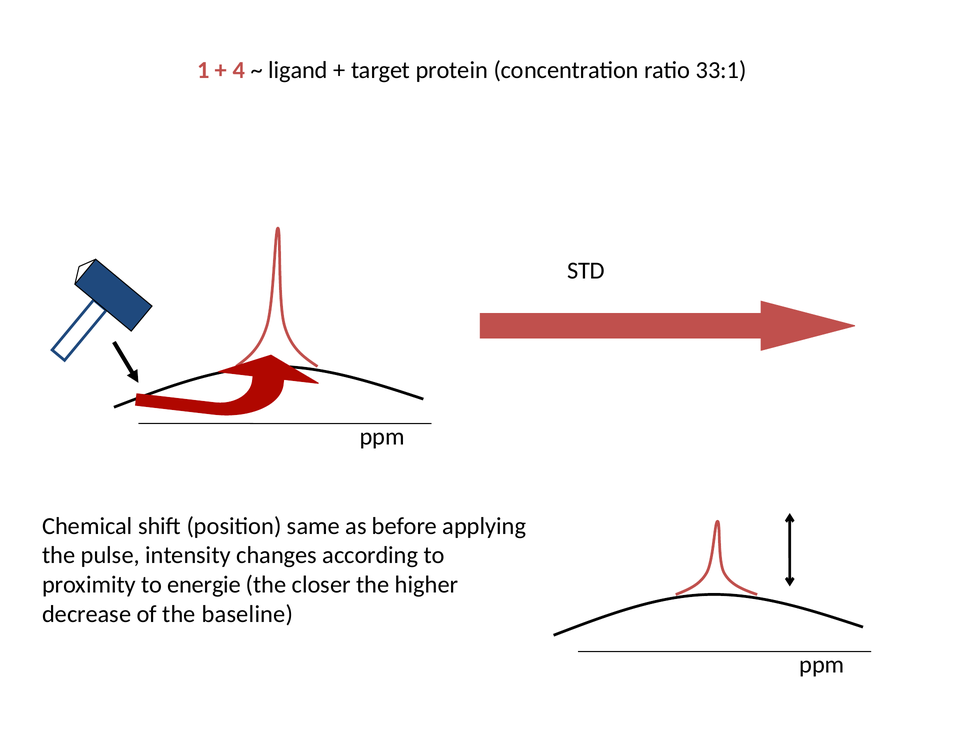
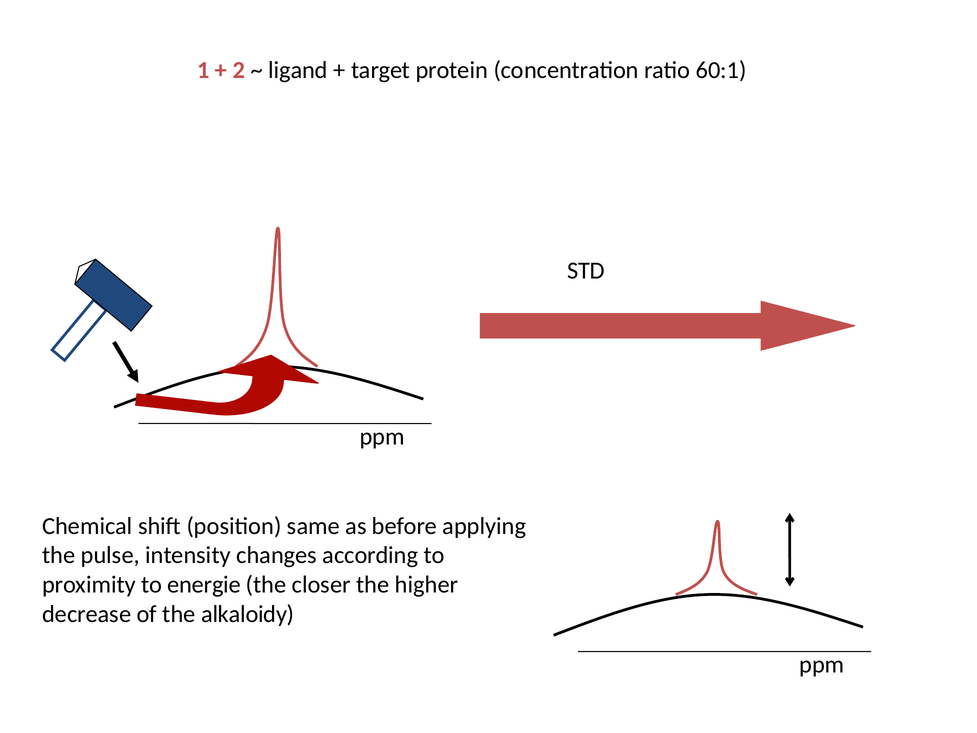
4: 4 -> 2 (239, 70)
33:1: 33:1 -> 60:1 (721, 70)
baseline: baseline -> alkaloidy (248, 614)
